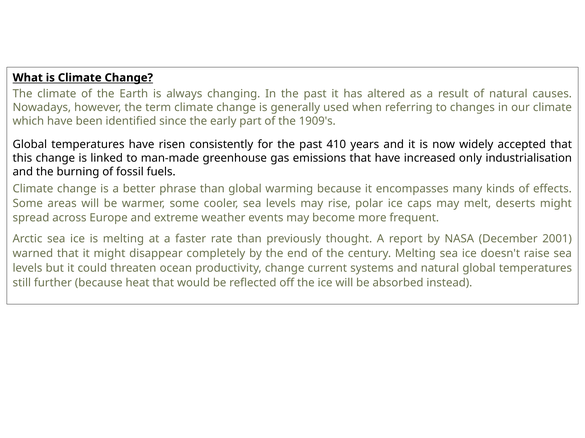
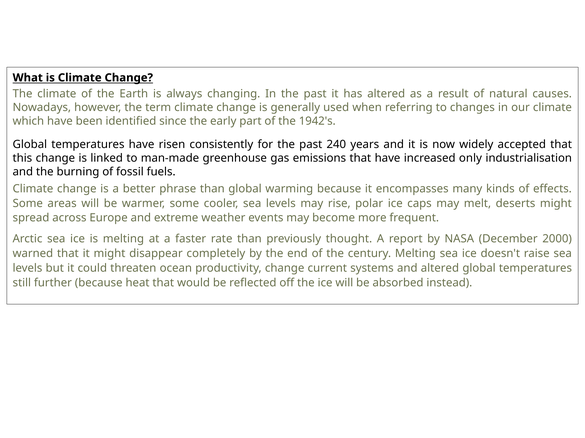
1909's: 1909's -> 1942's (317, 121)
410: 410 -> 240 (336, 145)
2001: 2001 -> 2000 (557, 239)
and natural: natural -> altered (440, 269)
